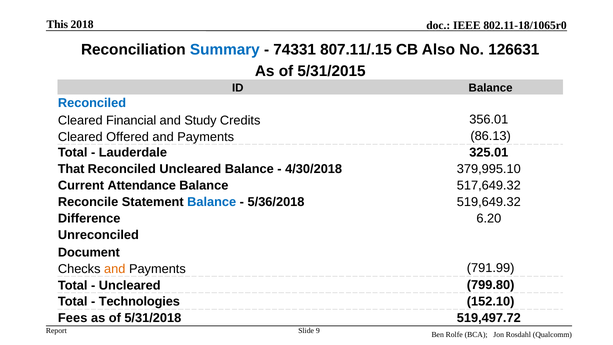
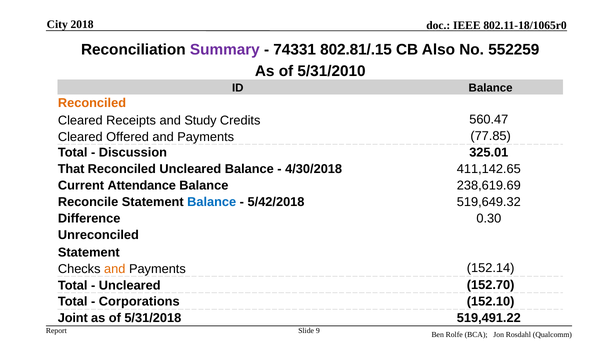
This: This -> City (57, 24)
Summary colour: blue -> purple (225, 50)
807.11/.15: 807.11/.15 -> 802.81/.15 (356, 50)
126631: 126631 -> 552259 (514, 50)
5/31/2015: 5/31/2015 -> 5/31/2010 (332, 71)
Reconciled colour: blue -> orange (92, 103)
Financial: Financial -> Receipts (131, 120)
356.01: 356.01 -> 560.47 (489, 120)
86.13: 86.13 -> 77.85 (491, 136)
Lauderdale: Lauderdale -> Discussion (133, 153)
379,995.10: 379,995.10 -> 411,142.65 (489, 169)
517,649.32: 517,649.32 -> 238,619.69 (489, 186)
5/36/2018: 5/36/2018 -> 5/42/2018 (276, 202)
6.20: 6.20 -> 0.30 (489, 219)
Document: Document -> Statement (89, 253)
791.99: 791.99 -> 152.14 (491, 268)
799.80: 799.80 -> 152.70 (491, 285)
Technologies: Technologies -> Corporations (139, 301)
Fees: Fees -> Joint (73, 318)
519,497.72: 519,497.72 -> 519,491.22 (489, 318)
